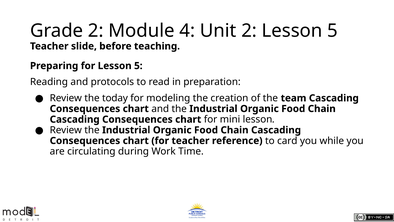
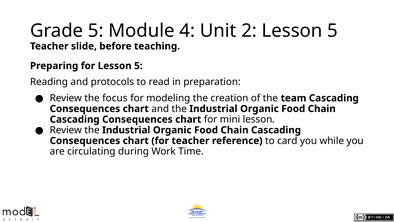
Grade 2: 2 -> 5 (96, 31)
today: today -> focus (115, 98)
